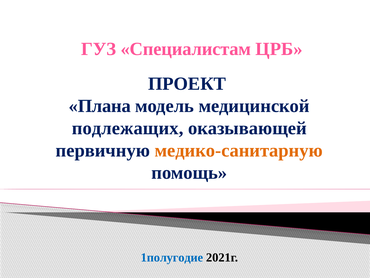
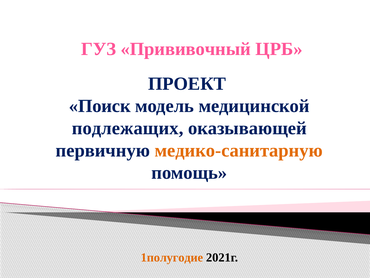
Специалистам: Специалистам -> Прививочный (186, 49)
Плана: Плана -> Поиск (100, 106)
1полугодие colour: blue -> orange (172, 257)
